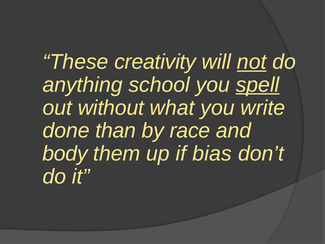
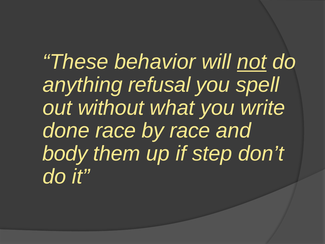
creativity: creativity -> behavior (155, 62)
school: school -> refusal (159, 85)
spell underline: present -> none (258, 85)
done than: than -> race (116, 131)
bias: bias -> step (212, 154)
